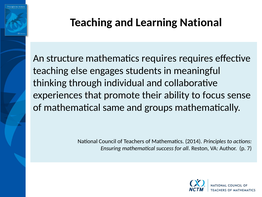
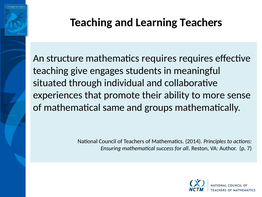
Learning National: National -> Teachers (201, 22)
else: else -> give (79, 71)
thinking: thinking -> situated (50, 83)
focus: focus -> more (214, 95)
